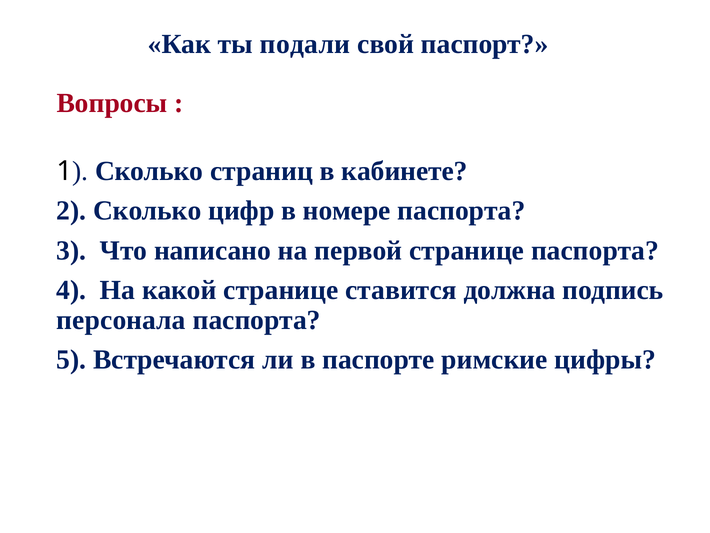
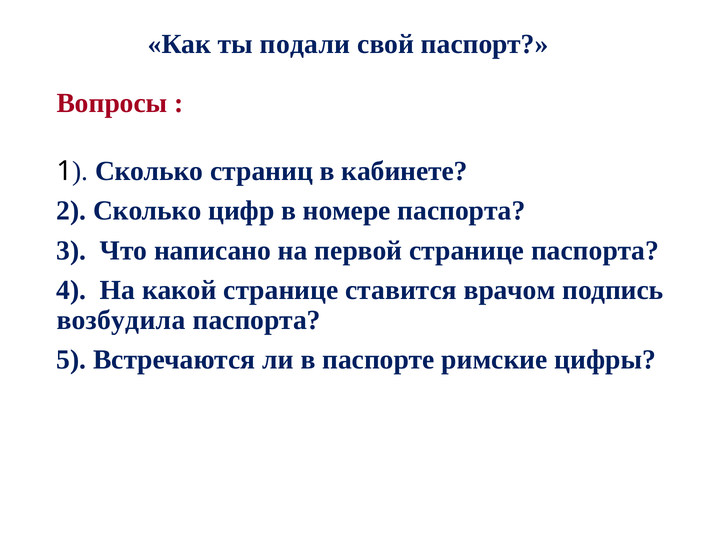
должна: должна -> врачом (510, 290)
персонала: персонала -> возбудила (121, 320)
